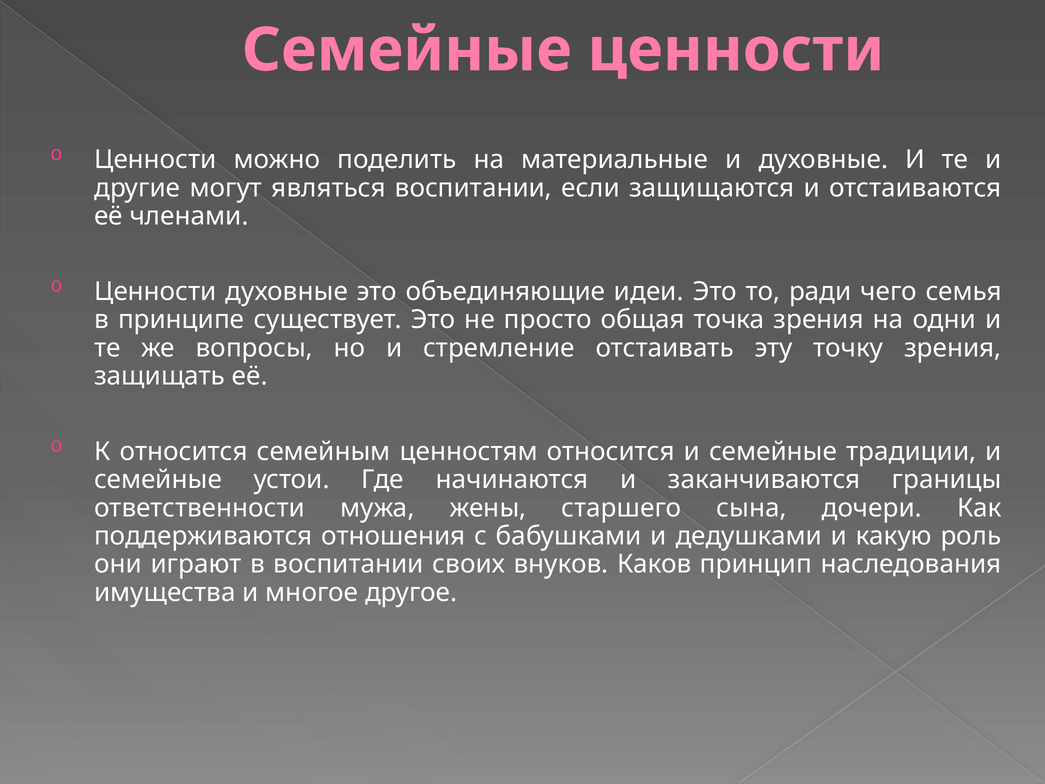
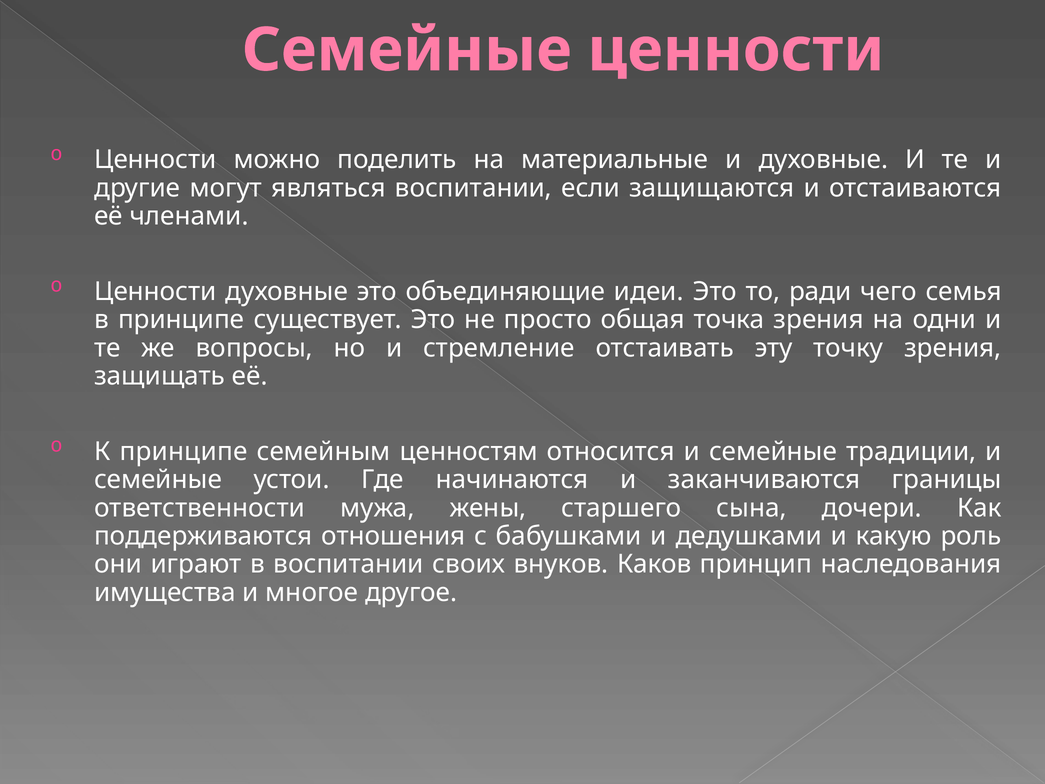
К относится: относится -> принципе (184, 451)
